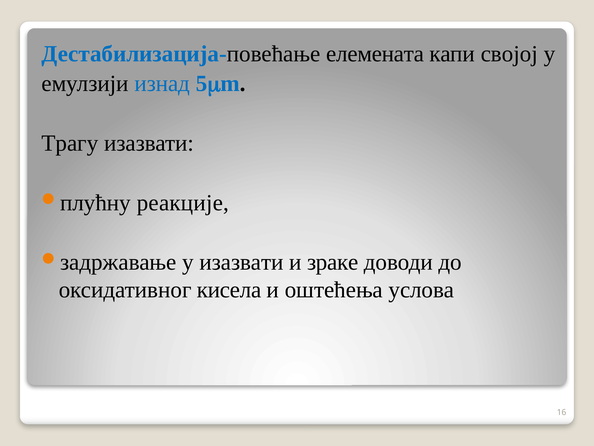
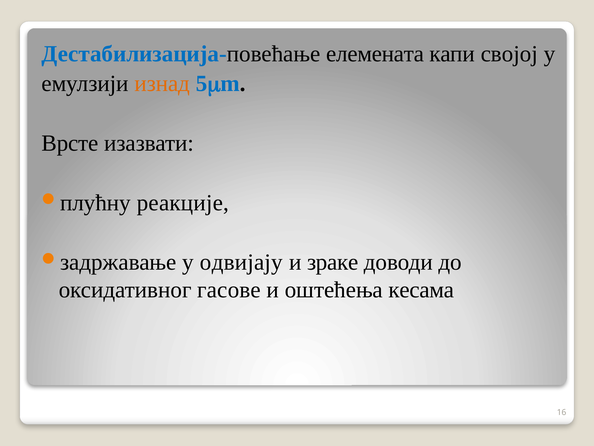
изнад colour: blue -> orange (162, 84)
Трагу: Трагу -> Врсте (70, 143)
у изазвати: изазвати -> одвијају (241, 262)
кисела: кисела -> гасове (229, 290)
услова: услова -> кесама (421, 290)
